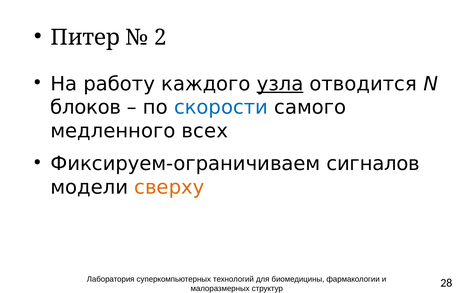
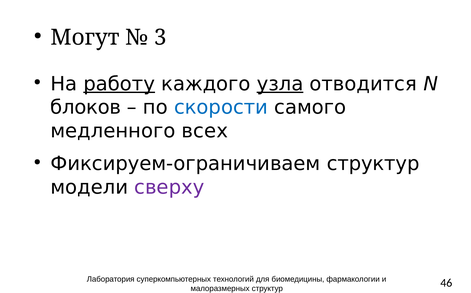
Питер: Питер -> Могут (85, 38)
2: 2 -> 3 (160, 38)
работу underline: none -> present (119, 84)
Фиксируем-ограничиваем сигналов: сигналов -> структур (373, 164)
сверху colour: orange -> purple (169, 187)
28: 28 -> 46 (446, 283)
